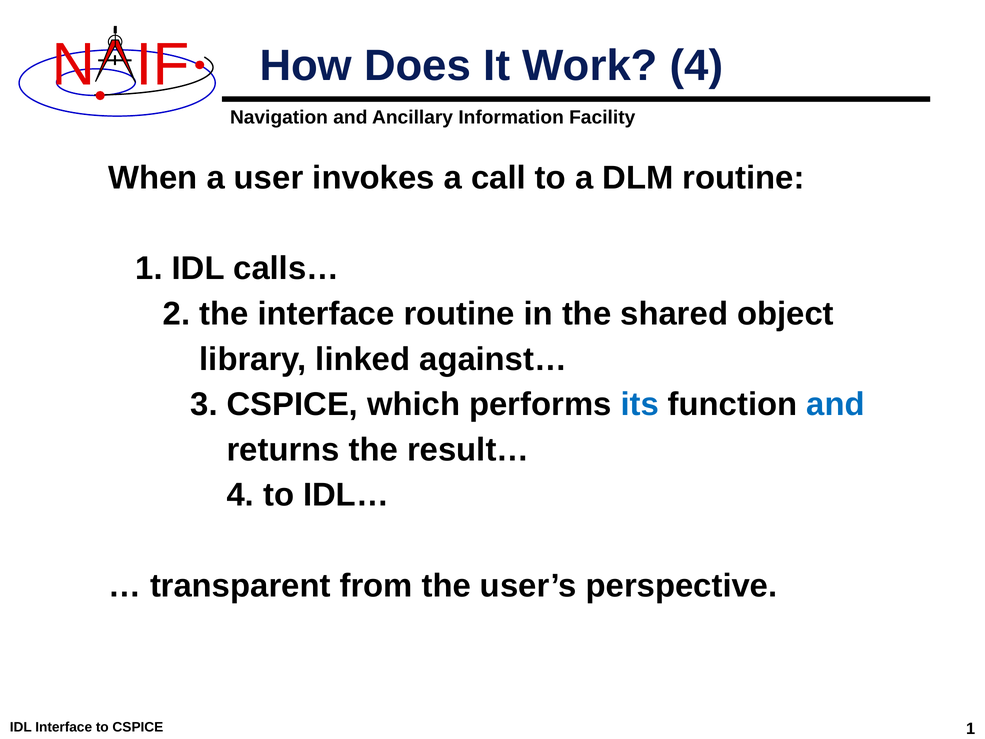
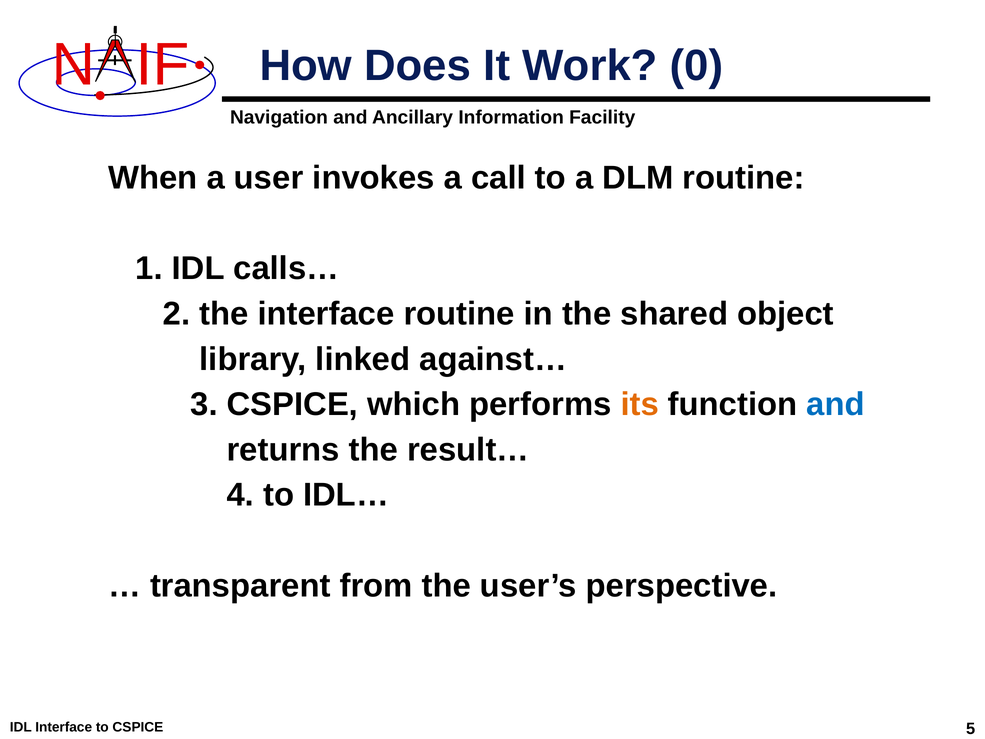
Work 4: 4 -> 0 (697, 66)
its colour: blue -> orange (640, 404)
CSPICE 1: 1 -> 5 (971, 729)
